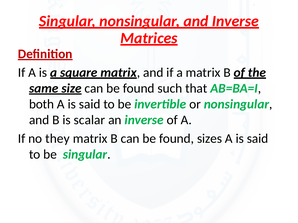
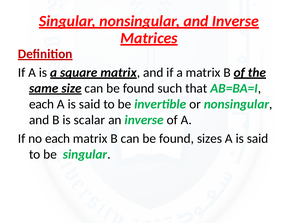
both: both -> each (42, 104)
no they: they -> each (58, 139)
